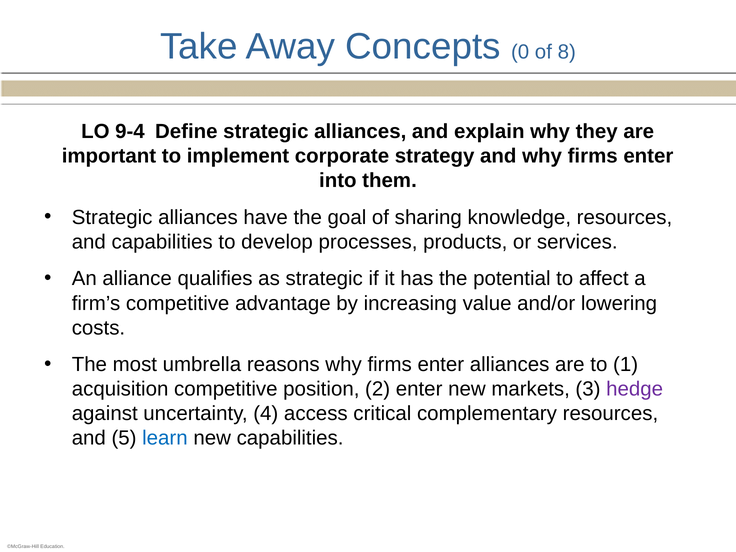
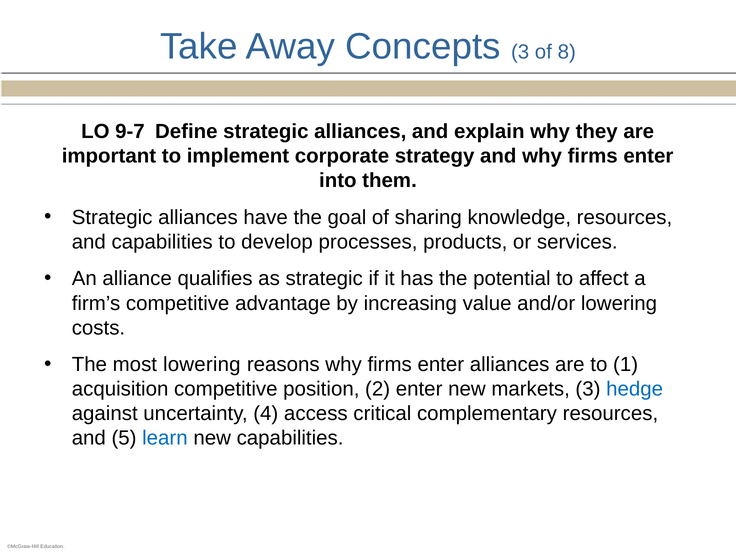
Concepts 0: 0 -> 3 (520, 52)
9-4: 9-4 -> 9-7 (130, 131)
most umbrella: umbrella -> lowering (202, 365)
hedge colour: purple -> blue (635, 389)
